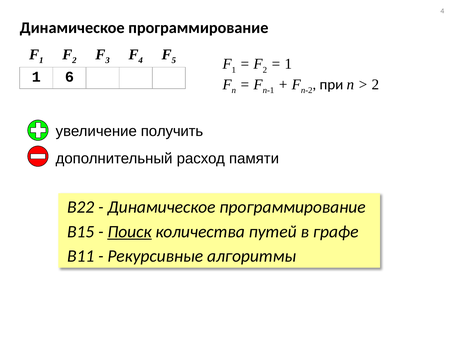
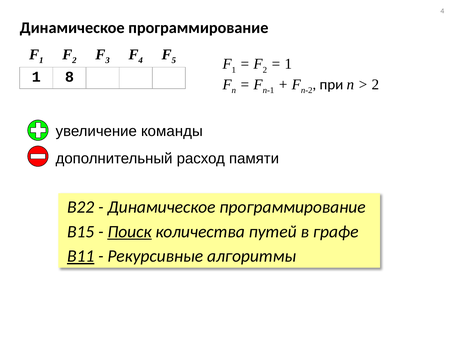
6: 6 -> 8 (69, 77)
получить: получить -> команды (172, 131)
В11 underline: none -> present (81, 256)
